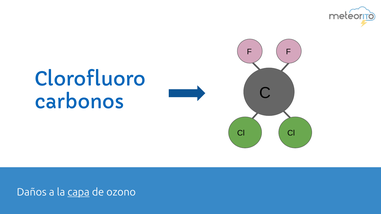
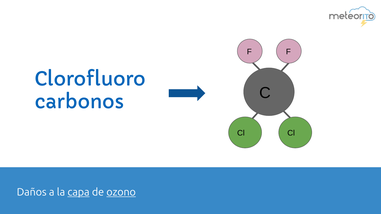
ozono underline: none -> present (121, 192)
